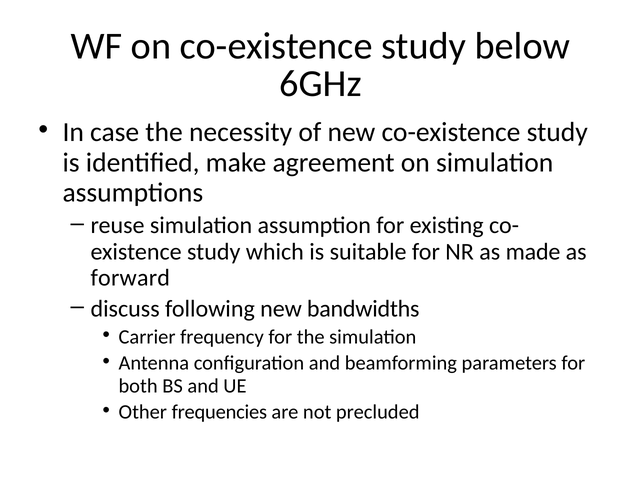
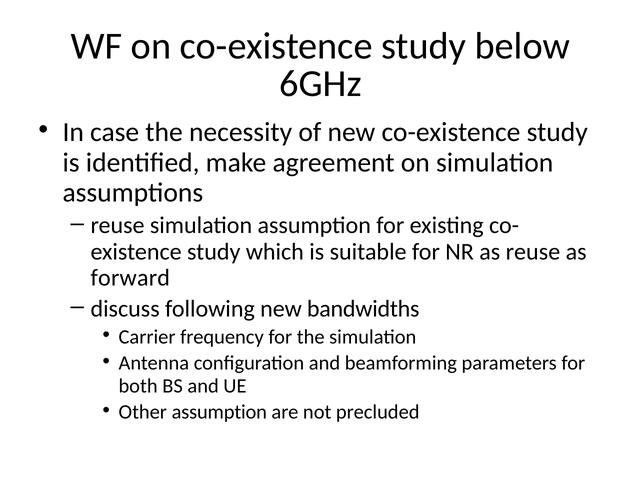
as made: made -> reuse (533, 252)
Other frequencies: frequencies -> assumption (219, 413)
